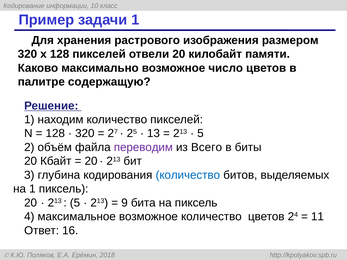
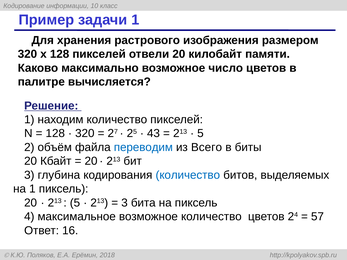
содержащую: содержащую -> вычисляется (109, 82)
13: 13 -> 43 (153, 134)
переводим colour: purple -> blue (143, 147)
9: 9 -> 3 (125, 203)
11: 11 -> 57 (317, 217)
